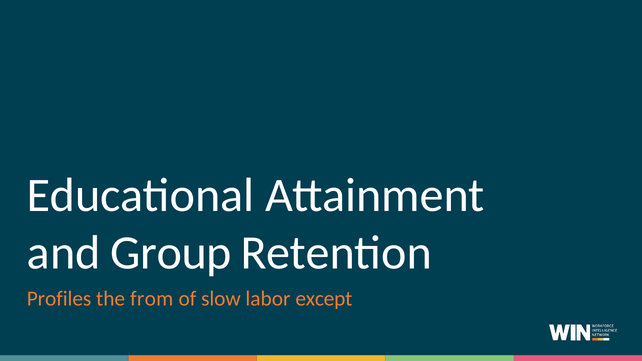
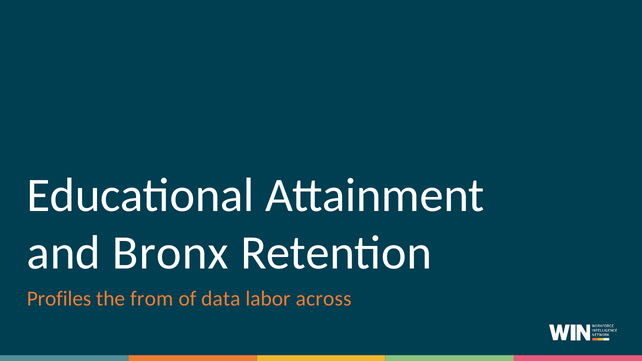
Group: Group -> Bronx (171, 253)
slow: slow -> data (221, 299)
except: except -> across (324, 299)
